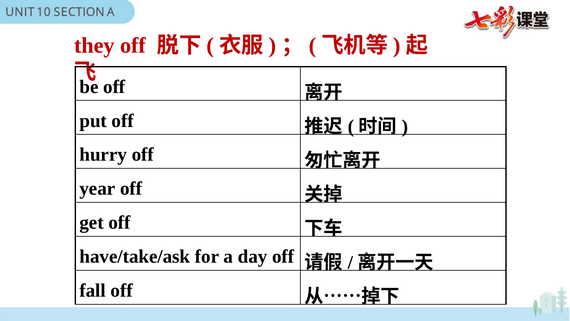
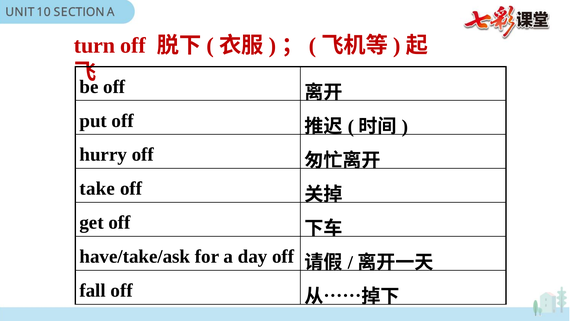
they: they -> turn (95, 46)
year: year -> take (97, 188)
